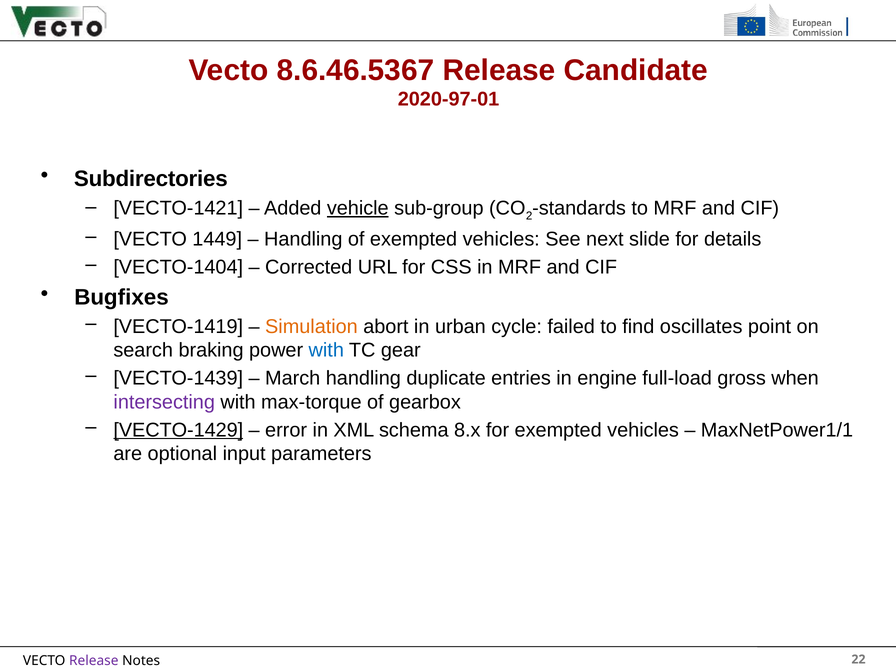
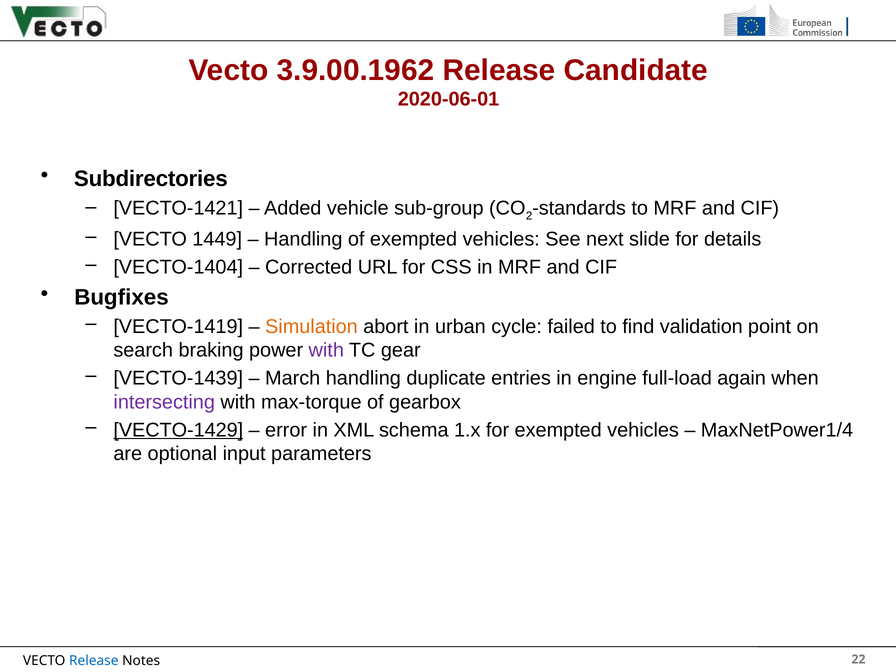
8.6.46.5367: 8.6.46.5367 -> 3.9.00.1962 (355, 70)
2020-97-01: 2020-97-01 -> 2020-06-01 (449, 99)
vehicle underline: present -> none (358, 208)
oscillates: oscillates -> validation (701, 327)
with colour: blue -> purple (326, 350)
gross: gross -> again (742, 378)
8.x: 8.x -> 1.x (467, 430)
MaxNetPower1/1: MaxNetPower1/1 -> MaxNetPower1/4 (777, 430)
Release colour: purple -> blue (94, 661)
